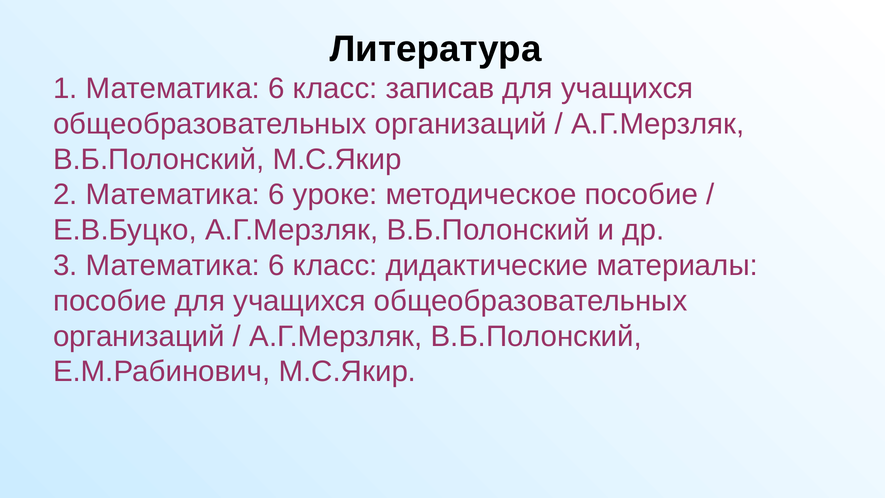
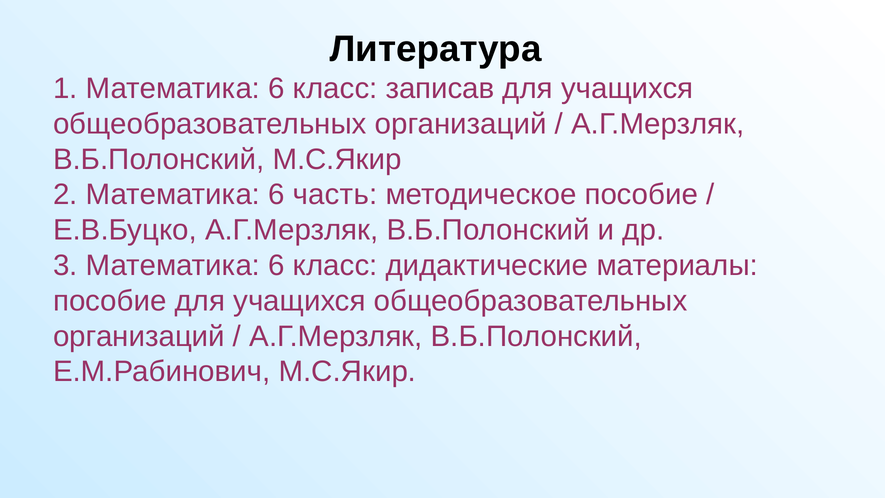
уроке: уроке -> часть (335, 195)
